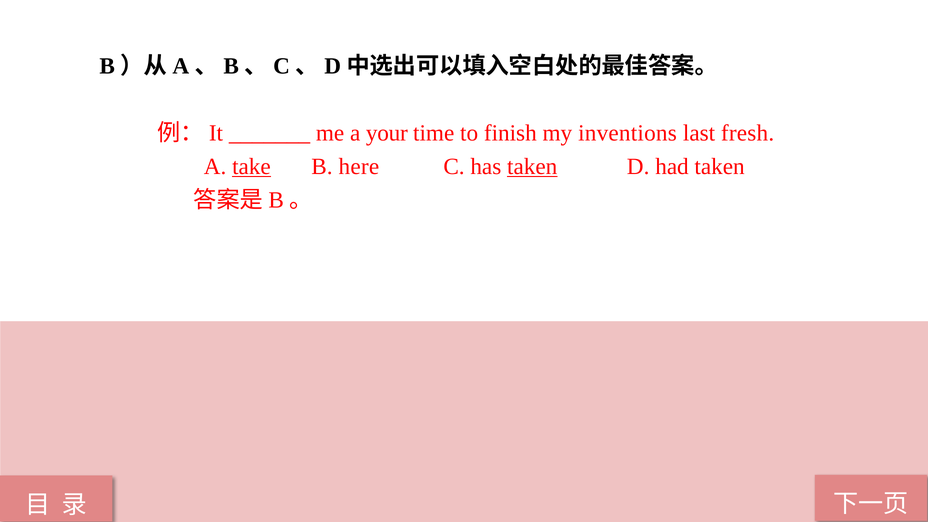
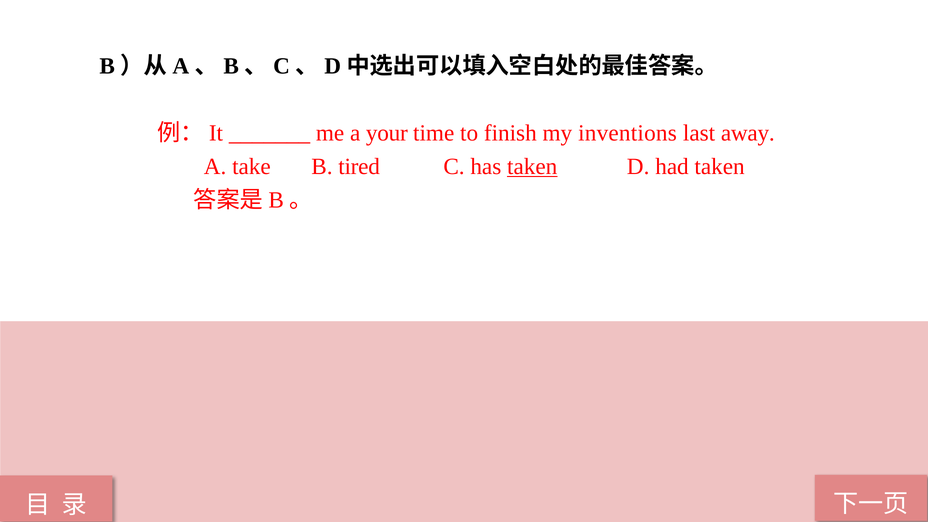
fresh: fresh -> away (748, 133)
take underline: present -> none (251, 167)
here: here -> tired (359, 167)
